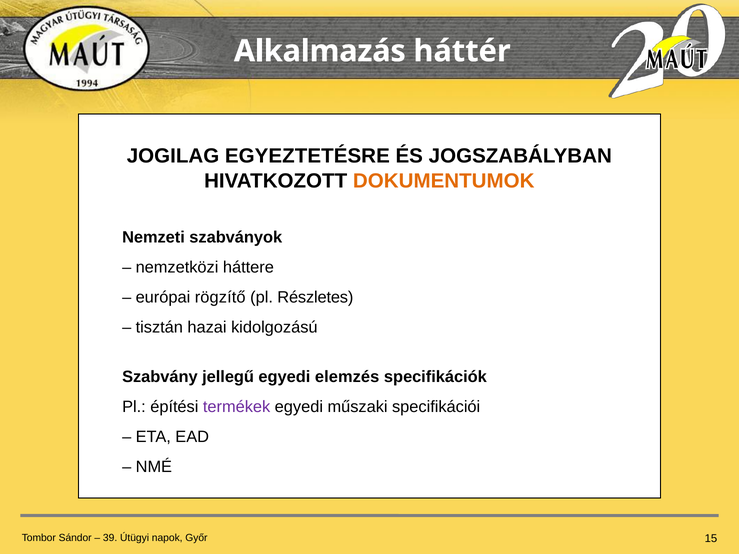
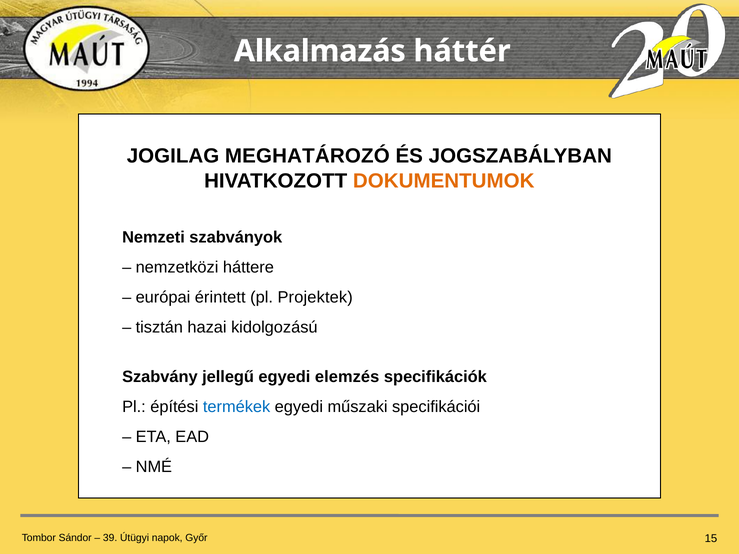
EGYEZTETÉSRE: EGYEZTETÉSRE -> MEGHATÁROZÓ (307, 156)
rögzítő: rögzítő -> érintett (220, 298)
Részletes: Részletes -> Projektek (315, 298)
termékek colour: purple -> blue (237, 407)
